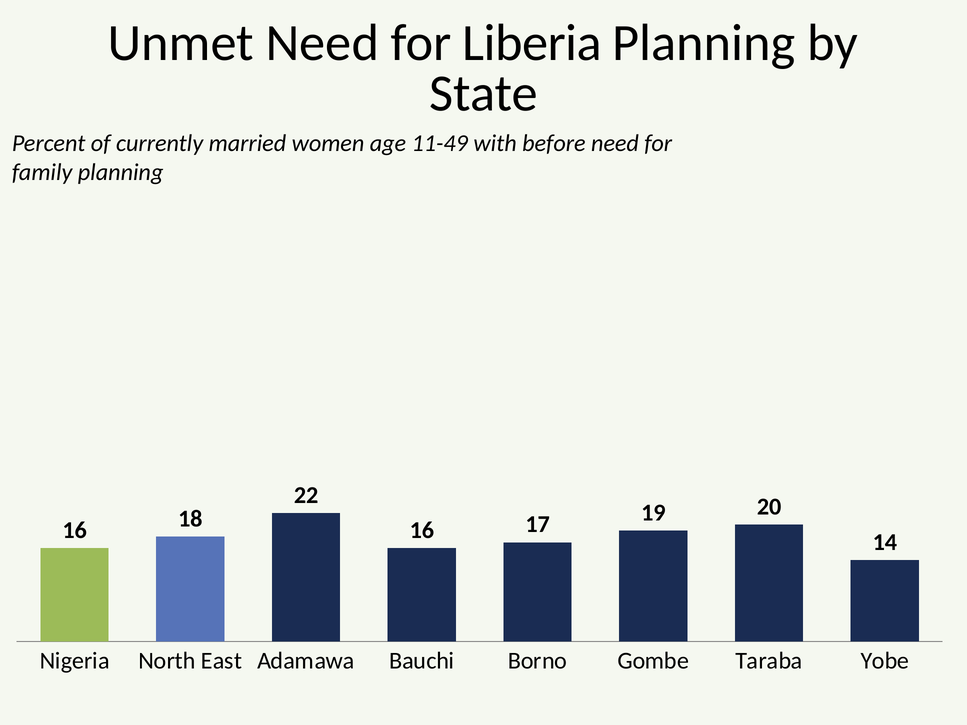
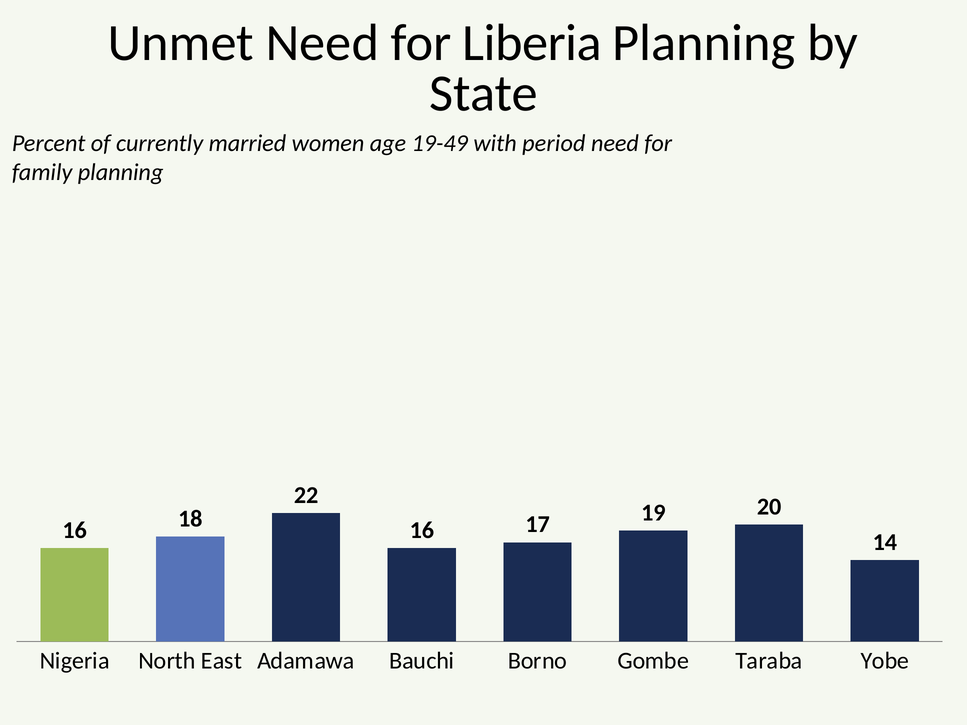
11-49: 11-49 -> 19-49 (440, 143)
before: before -> period (554, 143)
